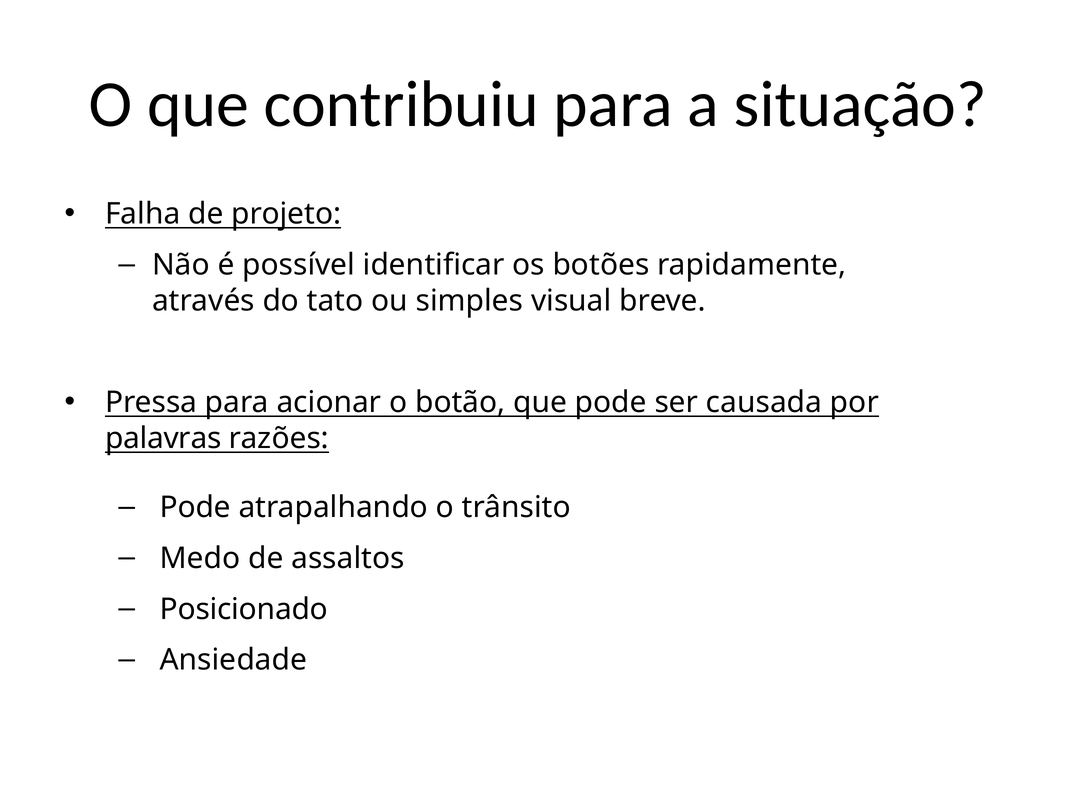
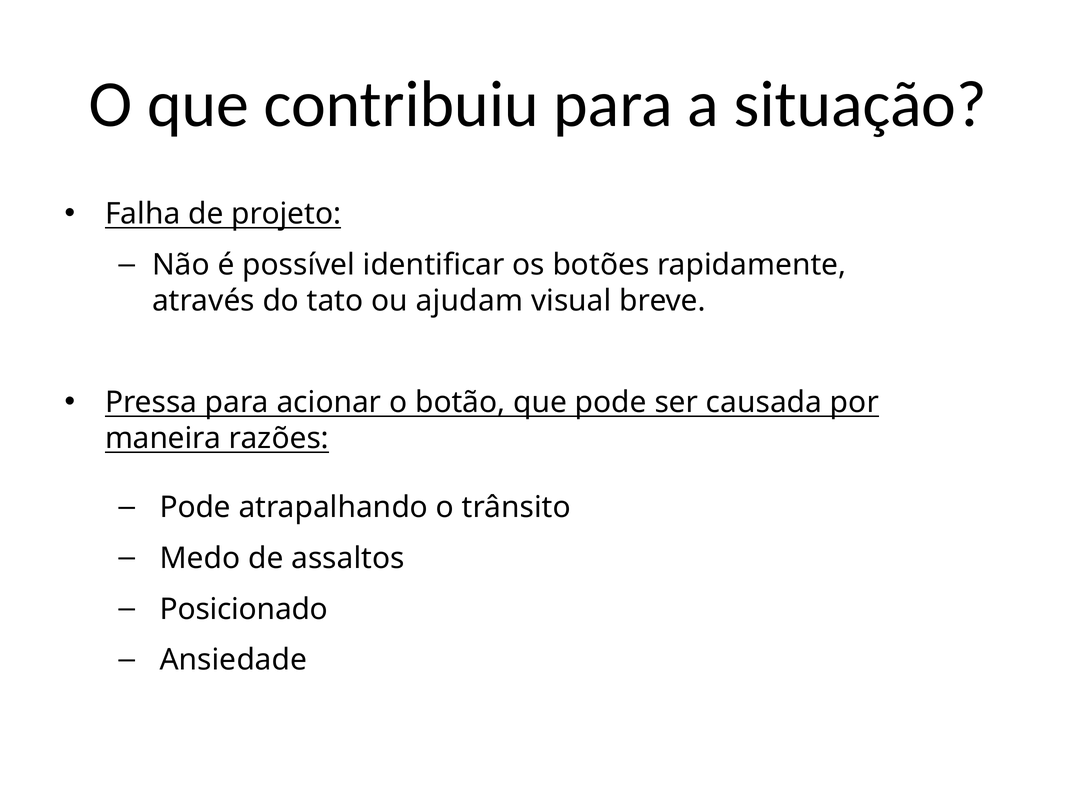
simples: simples -> ajudam (469, 301)
palavras: palavras -> maneira (163, 438)
